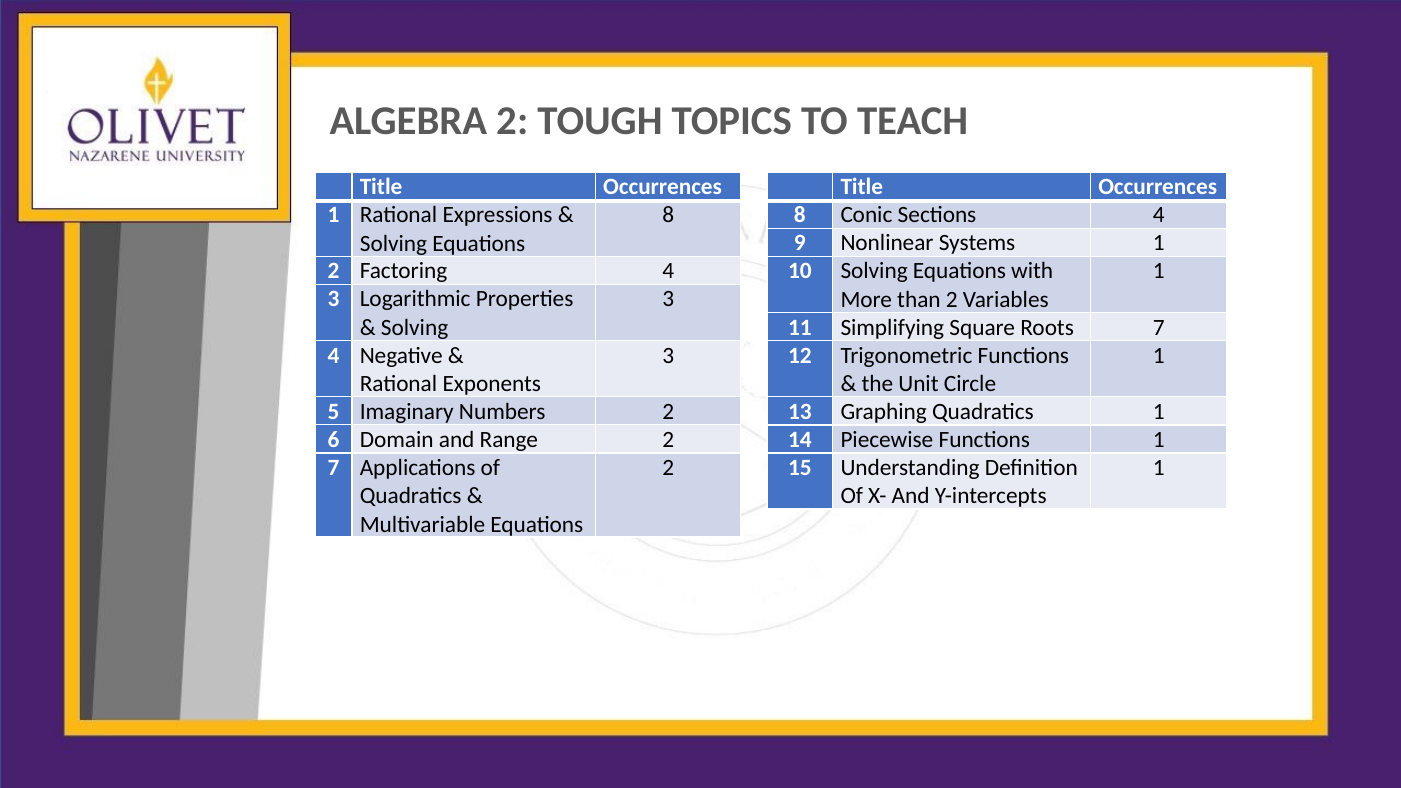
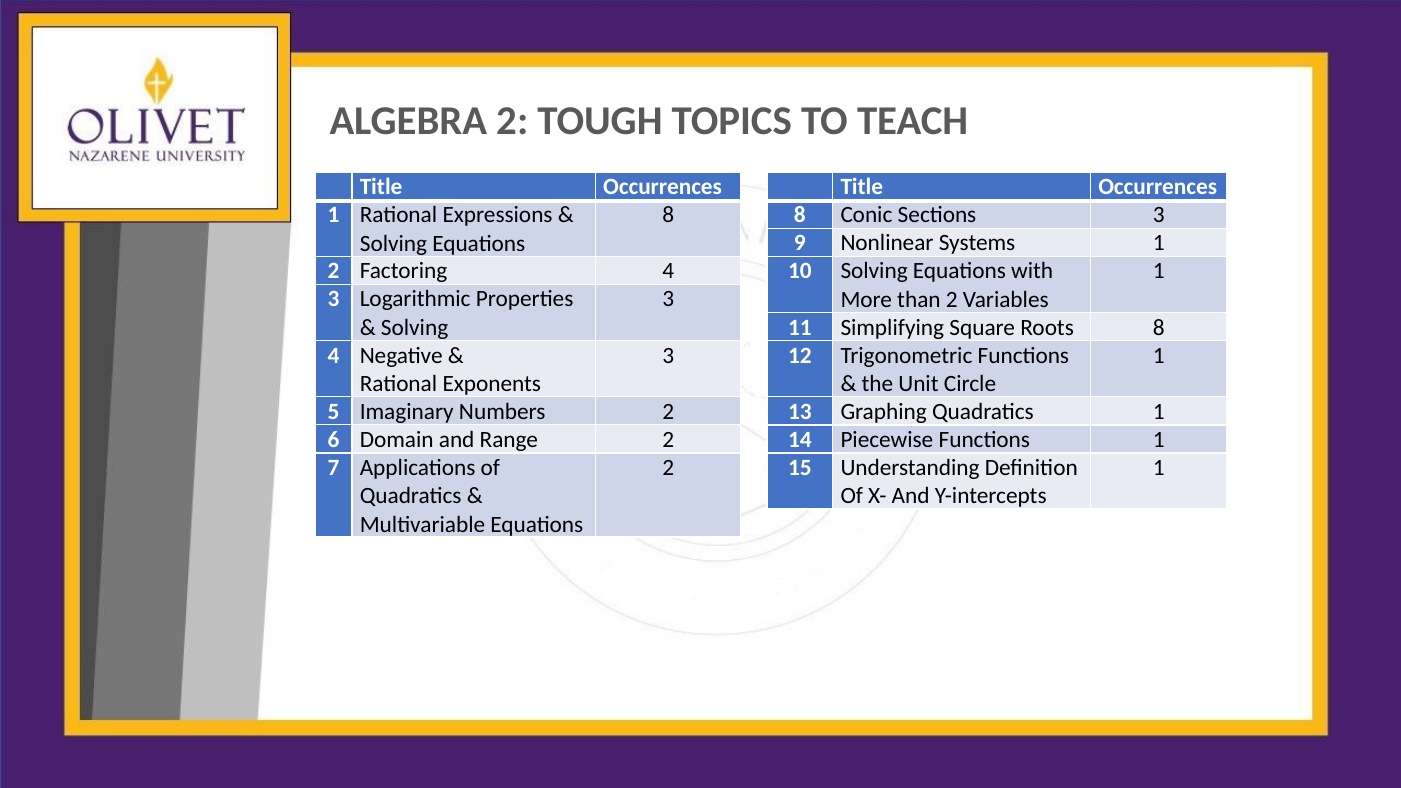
Sections 4: 4 -> 3 (1159, 215)
Roots 7: 7 -> 8 (1159, 327)
